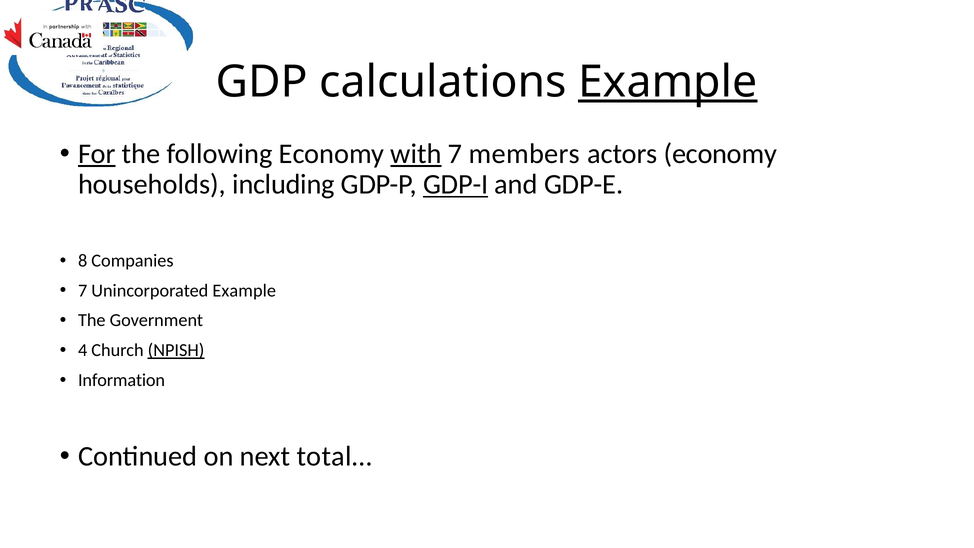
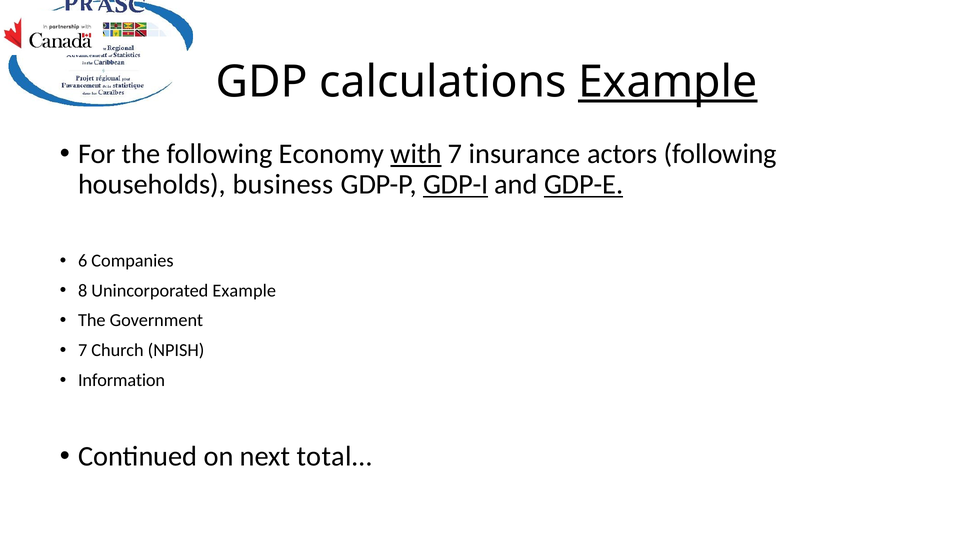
For underline: present -> none (97, 154)
members: members -> insurance (525, 154)
actors economy: economy -> following (720, 154)
including: including -> business (283, 184)
GDP-E underline: none -> present (584, 184)
8: 8 -> 6 (83, 261)
7: 7 -> 8 (83, 291)
4: 4 -> 7 (83, 350)
NPISH underline: present -> none (176, 350)
